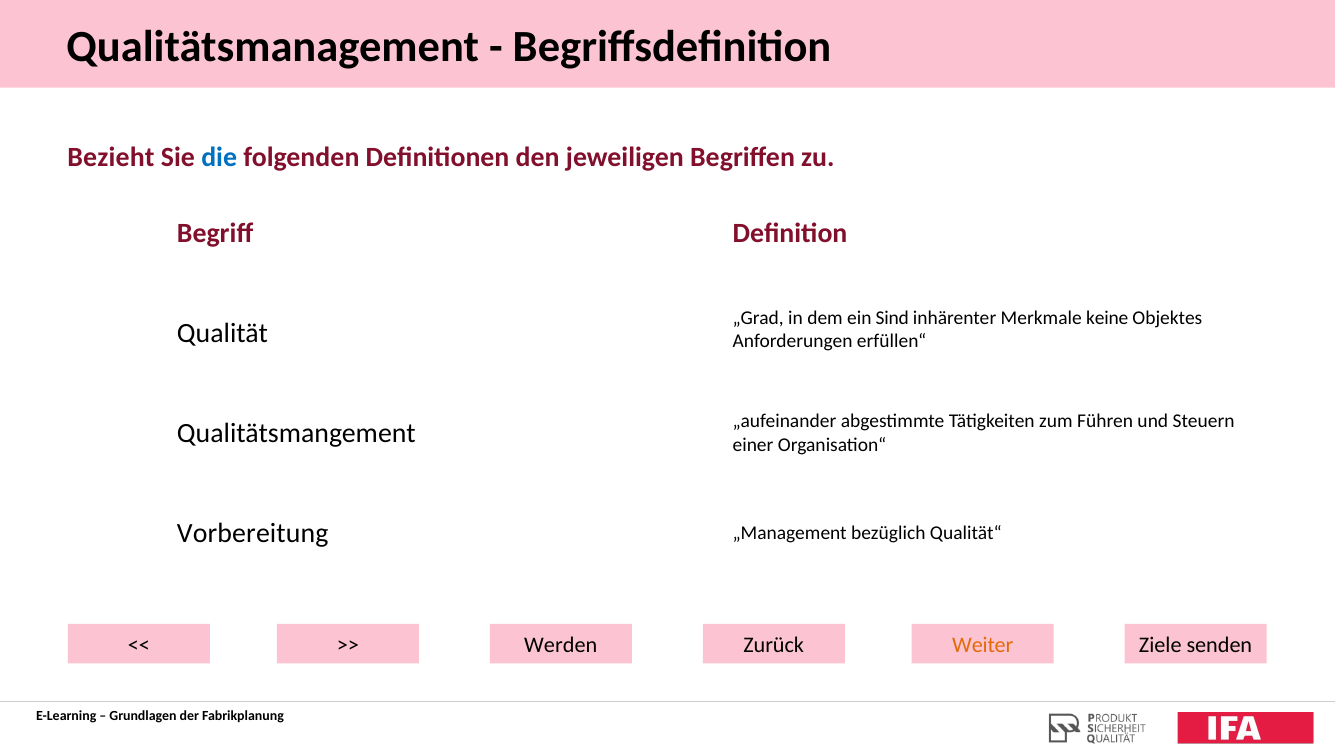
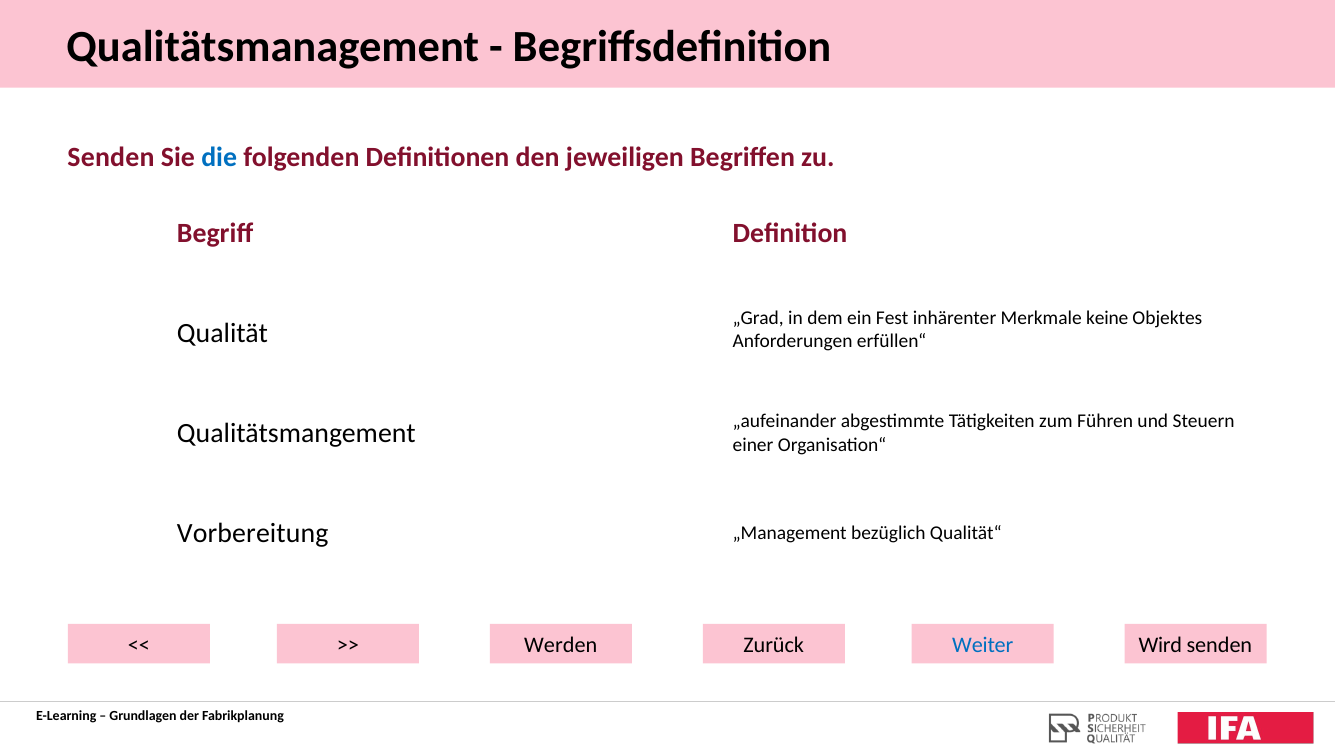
Bezieht: Bezieht -> Senden (111, 158)
Sind: Sind -> Fest (892, 318)
Weiter colour: orange -> blue (983, 645)
Ziele: Ziele -> Wird (1160, 645)
